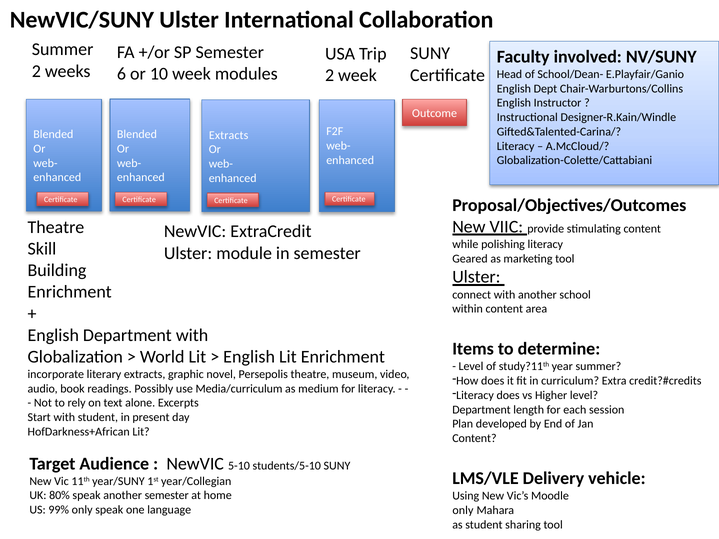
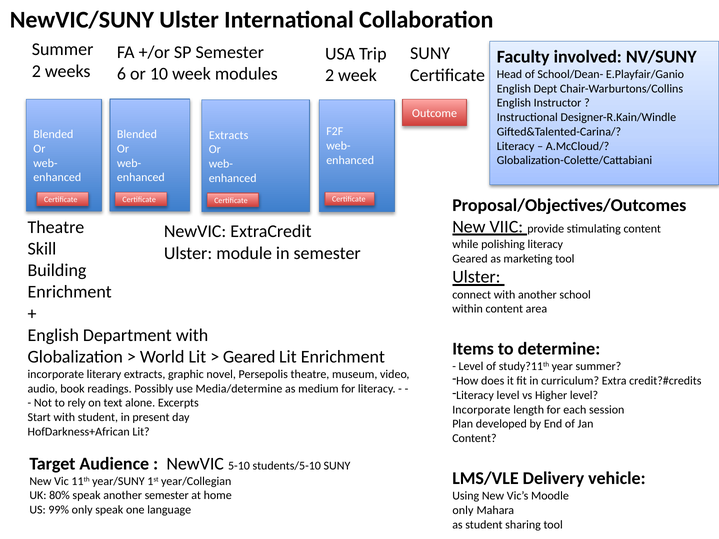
English: English -> Geared (249, 357)
Media/curriculum: Media/curriculum -> Media/determine (239, 389)
Literacy does: does -> level (508, 395)
Department: Department -> Incorporate (481, 410)
